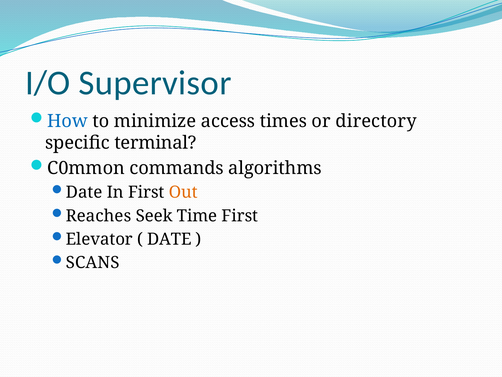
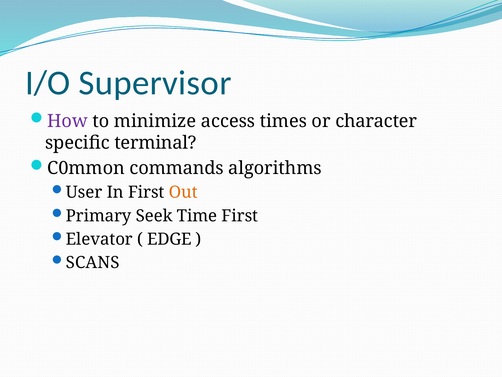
How colour: blue -> purple (67, 121)
directory: directory -> character (376, 121)
Date: Date -> User (84, 192)
Reaches: Reaches -> Primary (99, 216)
DATE: DATE -> EDGE (169, 239)
